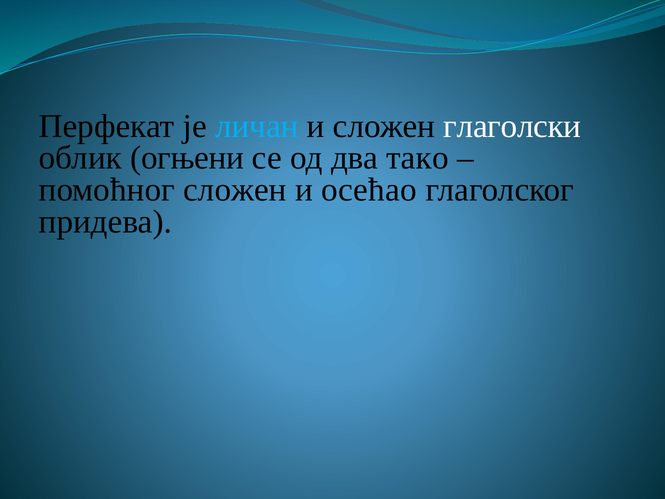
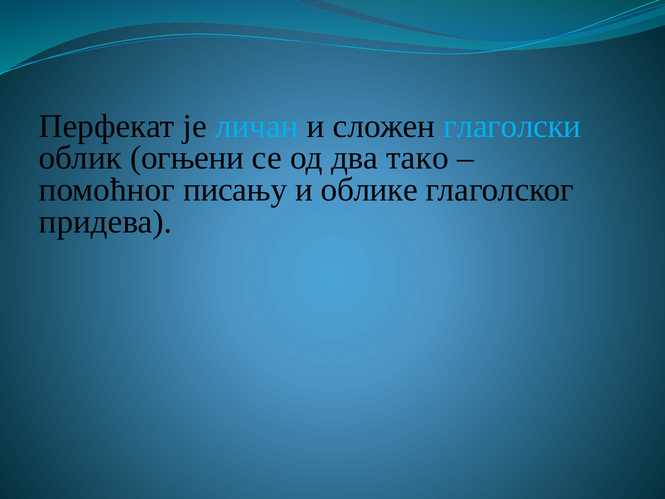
глаголски colour: white -> light blue (512, 126)
помоћног сложен: сложен -> писању (235, 190)
осећао: осећао -> облике (369, 190)
